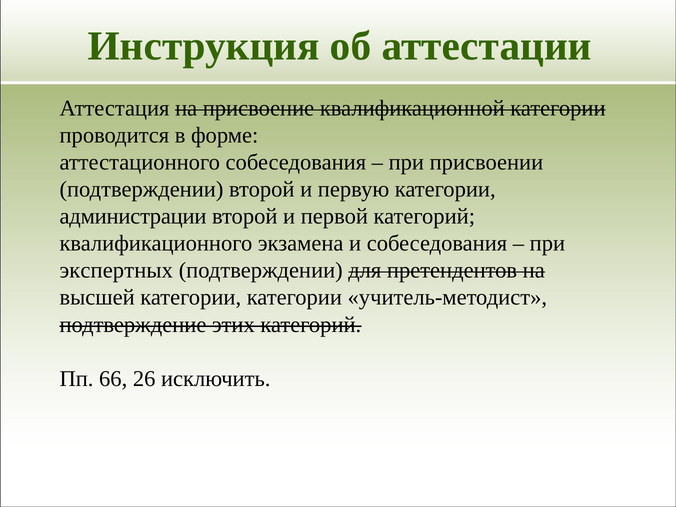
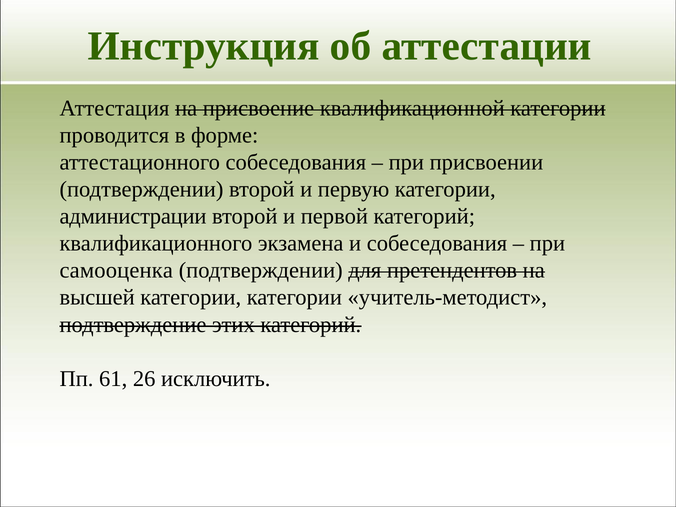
экспертных: экспертных -> самооценка (116, 270)
66: 66 -> 61 (113, 379)
